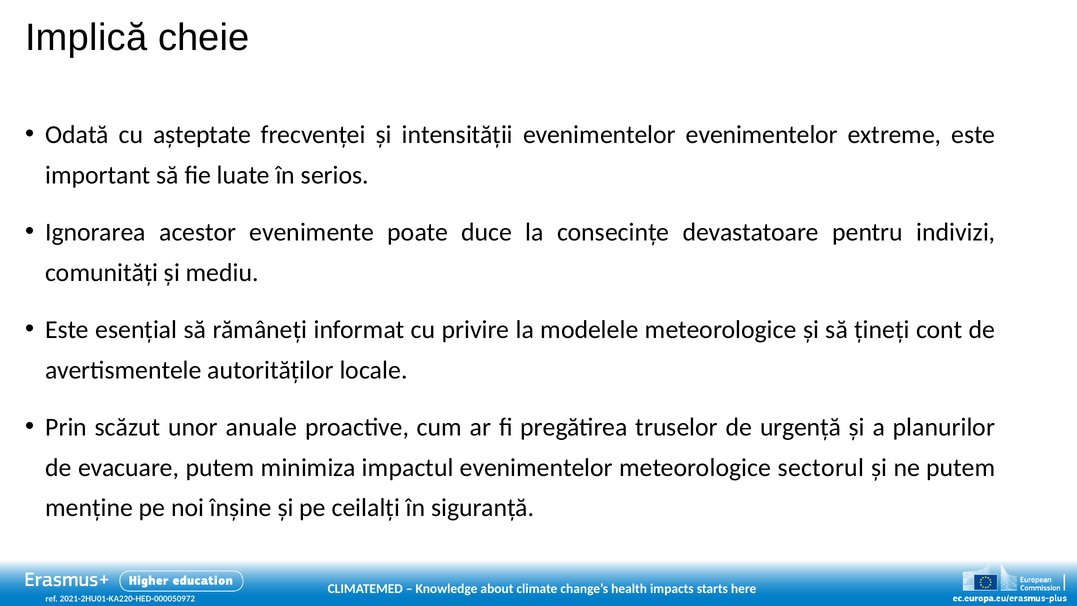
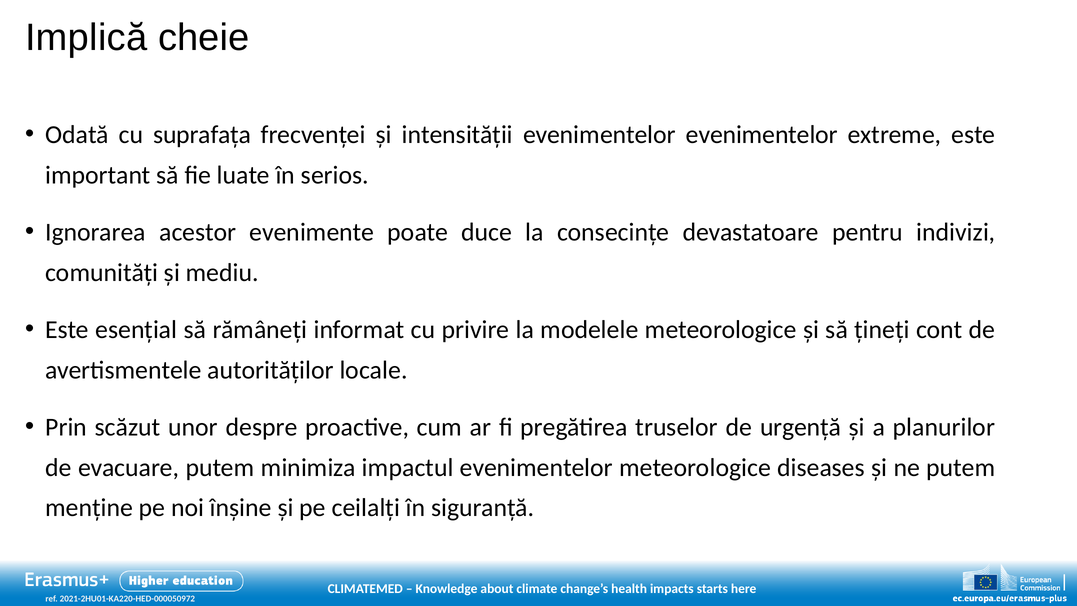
așteptate: așteptate -> suprafața (202, 135)
anuale: anuale -> despre (262, 427)
sectorul: sectorul -> diseases (821, 467)
